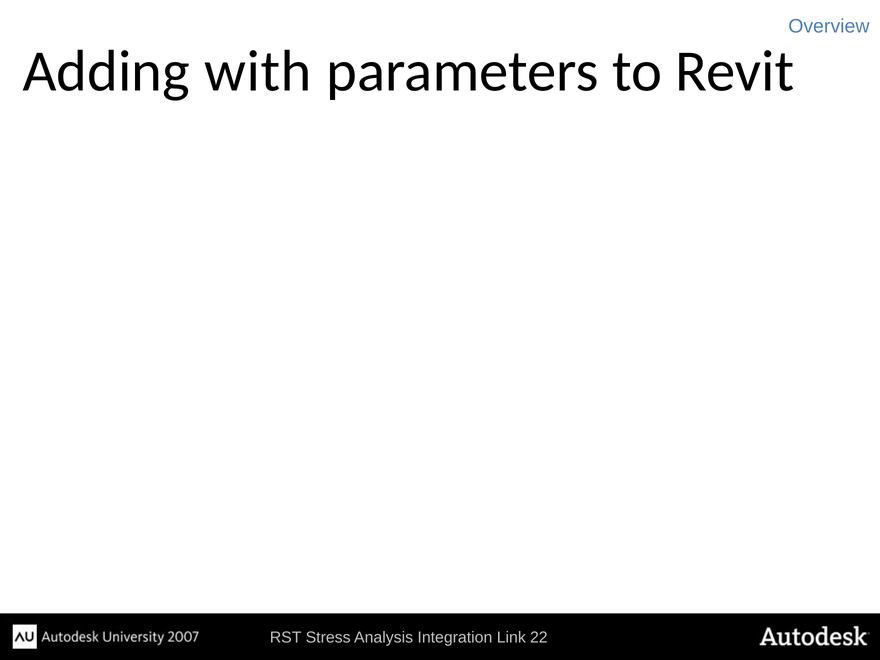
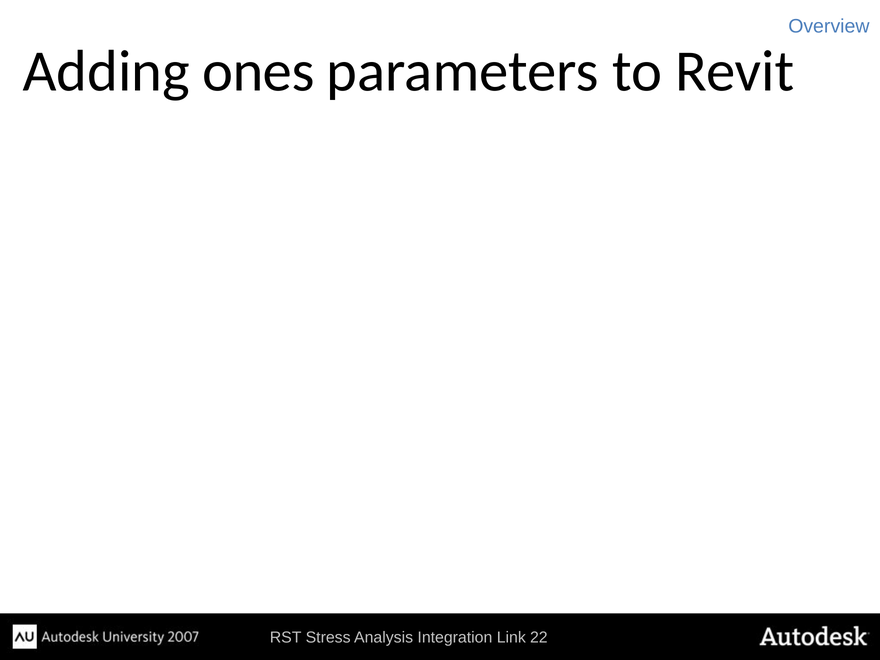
Adding with: with -> ones (258, 71)
